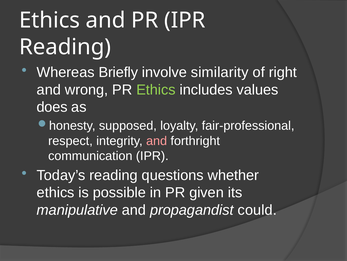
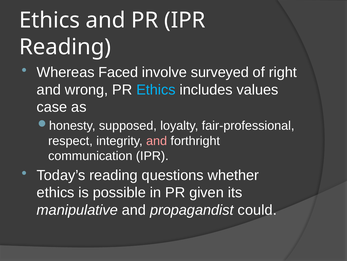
Briefly: Briefly -> Faced (118, 72)
similarity: similarity -> surveyed (220, 72)
Ethics colour: light green -> light blue (156, 89)
does: does -> case (52, 107)
